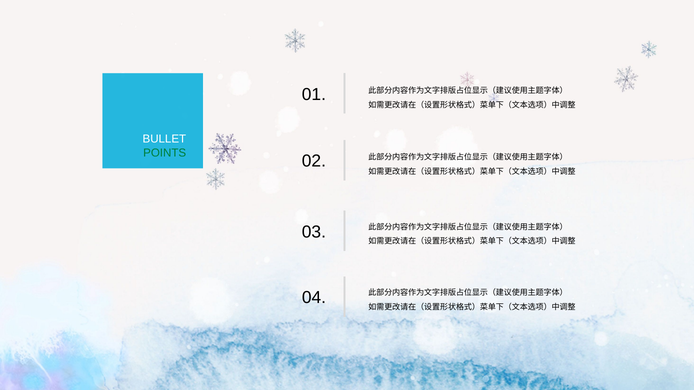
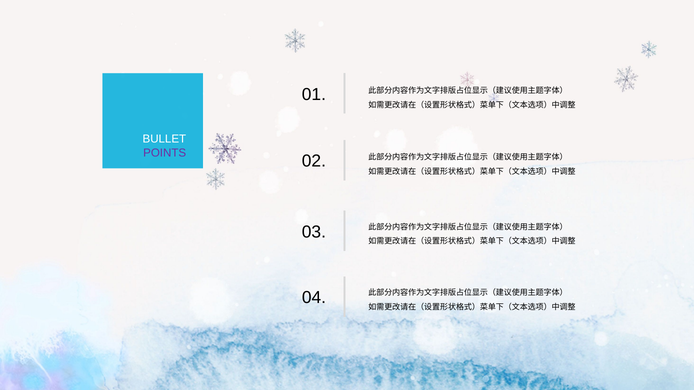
POINTS colour: green -> purple (165, 153)
